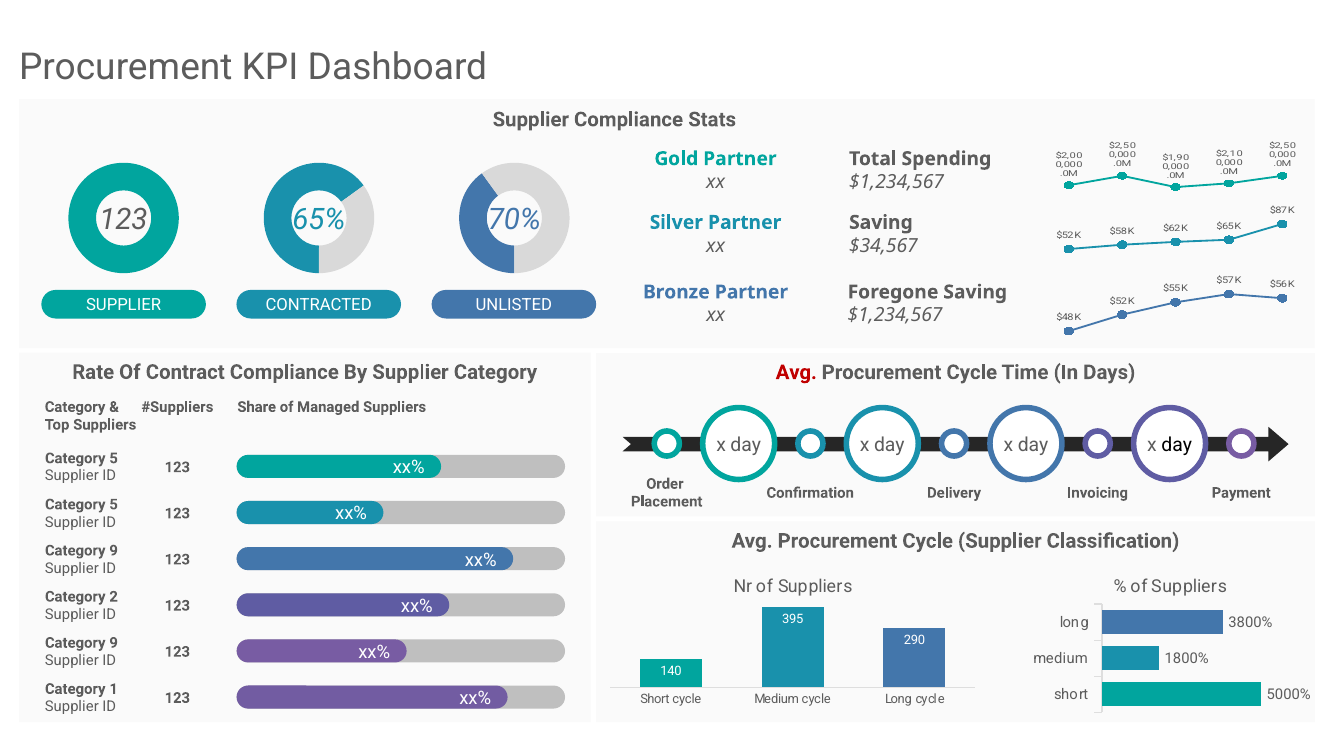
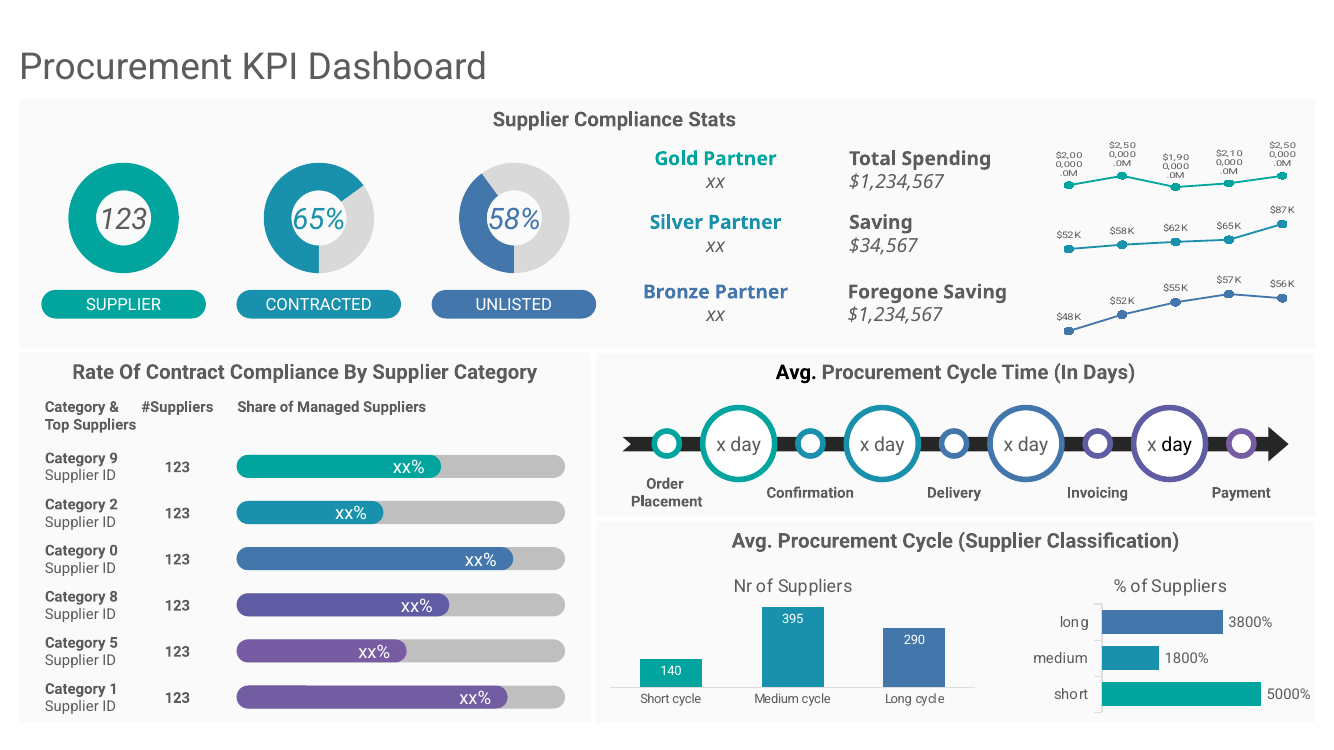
70%: 70% -> 58% (514, 220)
Avg colour: red -> black (796, 373)
5: 5 -> 9 (114, 459)
5: 5 -> 2 (114, 505)
9: 9 -> 0 (114, 551)
2: 2 -> 8 (114, 597)
9: 9 -> 5 (114, 643)
